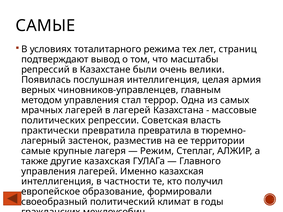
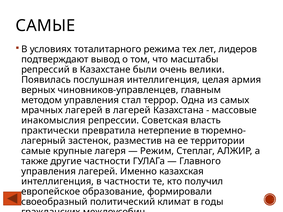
страниц: страниц -> лидеров (238, 49)
политических: политических -> инакомыслия (53, 121)
превратила превратила: превратила -> нетерпение (165, 131)
другие казахская: казахская -> частности (107, 161)
